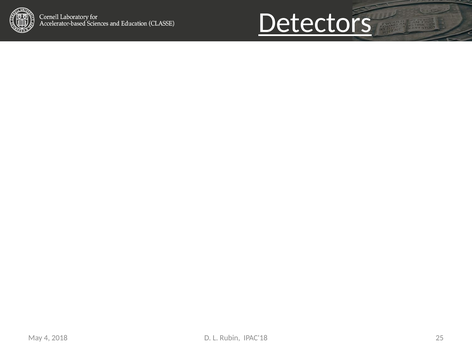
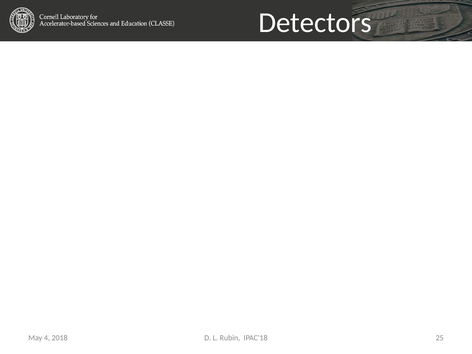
Detectors underline: present -> none (315, 23)
